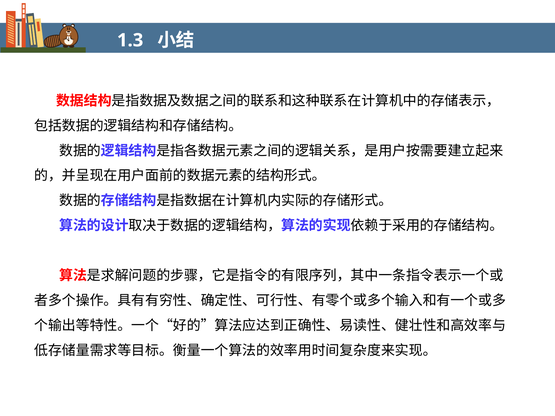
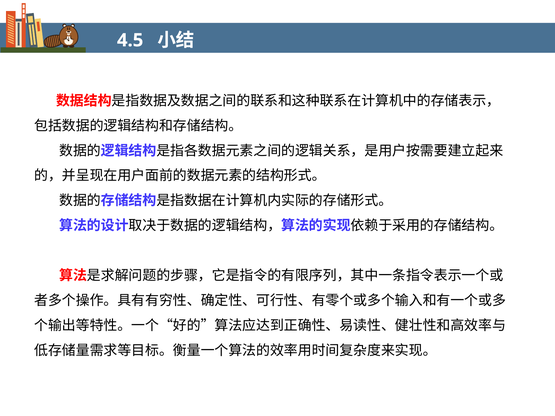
1.3: 1.3 -> 4.5 (130, 40)
